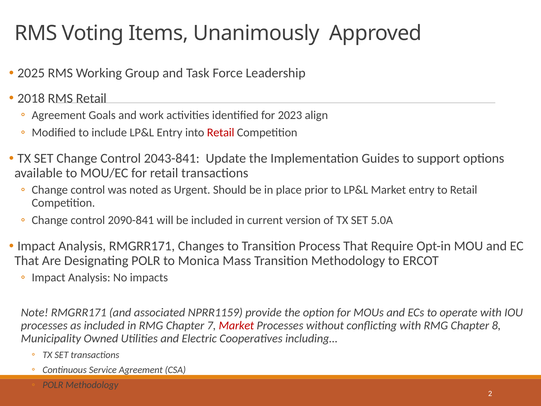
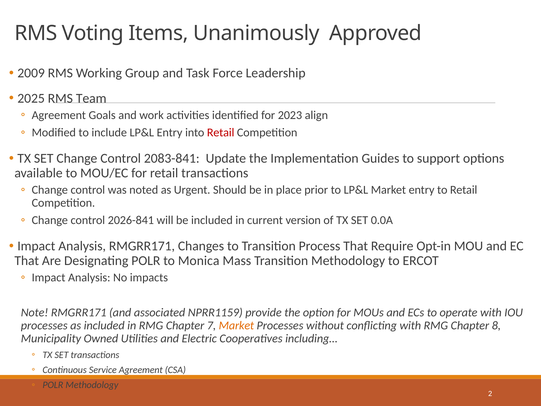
2025: 2025 -> 2009 (31, 73)
2018: 2018 -> 2025 (31, 98)
RMS Retail: Retail -> Team (91, 98)
2043-841: 2043-841 -> 2083-841 (172, 158)
2090-841: 2090-841 -> 2026-841 (131, 220)
5.0A: 5.0A -> 0.0A (382, 220)
Market colour: red -> orange (236, 325)
